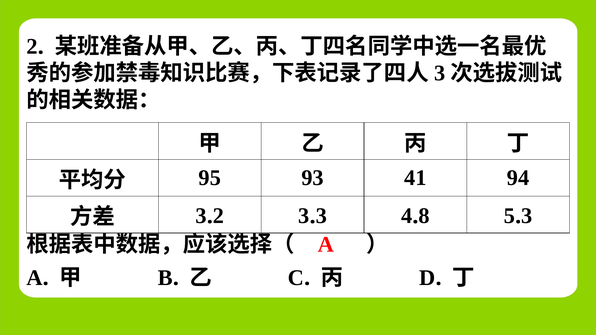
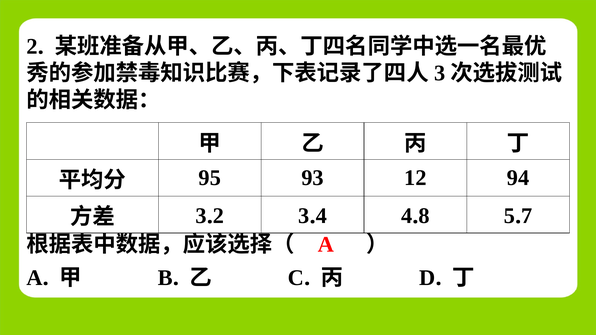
41: 41 -> 12 (415, 178)
3: 3 -> 4 (321, 216)
3: 3 -> 7 (527, 216)
